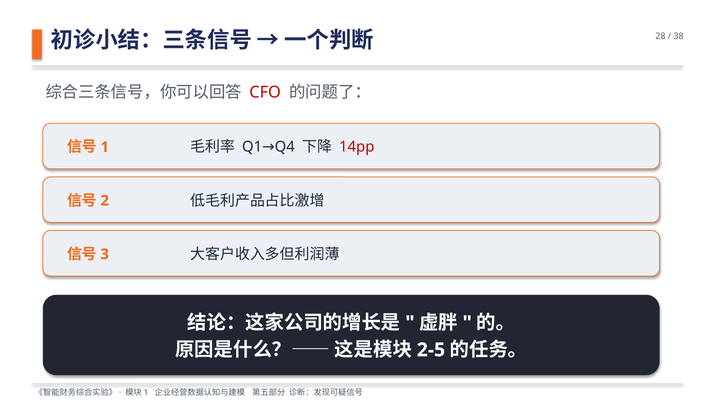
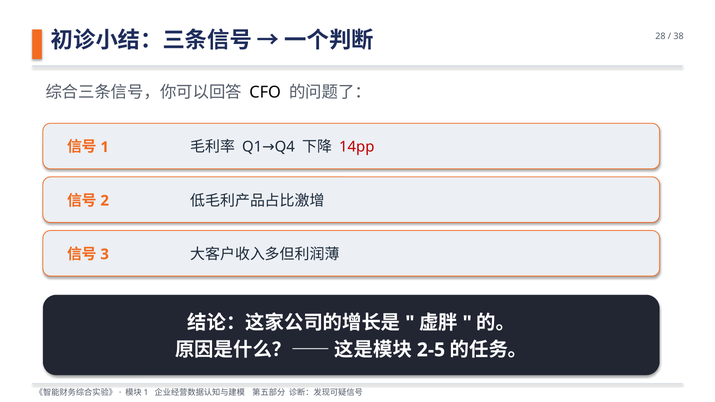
CFO colour: red -> black (265, 92)
